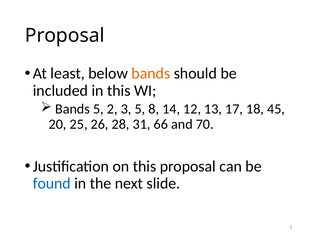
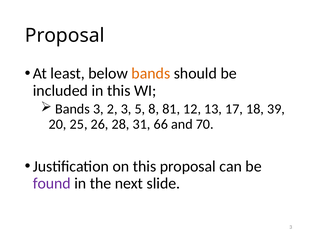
Bands 5: 5 -> 3 (98, 109)
14: 14 -> 81 (171, 109)
45: 45 -> 39 (276, 109)
found colour: blue -> purple (52, 183)
